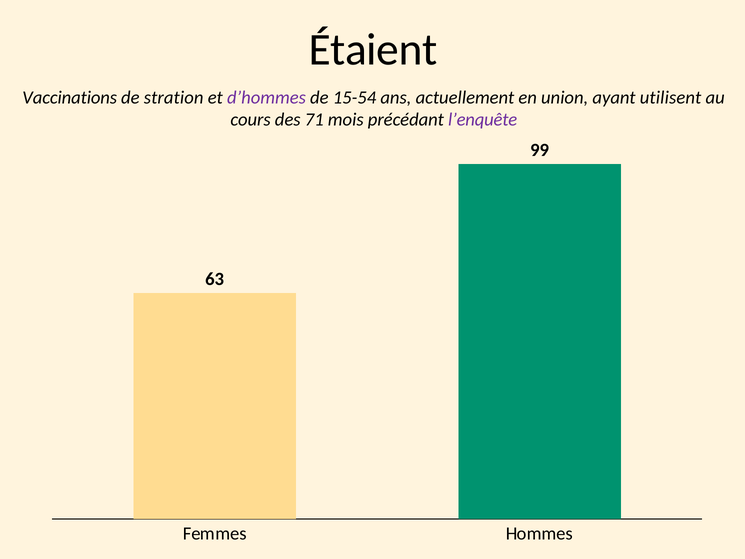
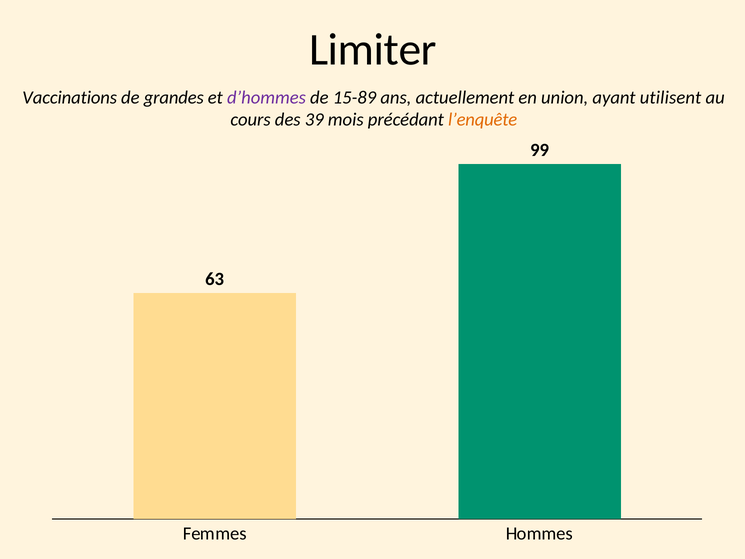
Étaient: Étaient -> Limiter (373, 50)
stration: stration -> grandes (174, 97)
15-54: 15-54 -> 15-89 (355, 97)
71: 71 -> 39 (314, 120)
l’enquête colour: purple -> orange (483, 120)
